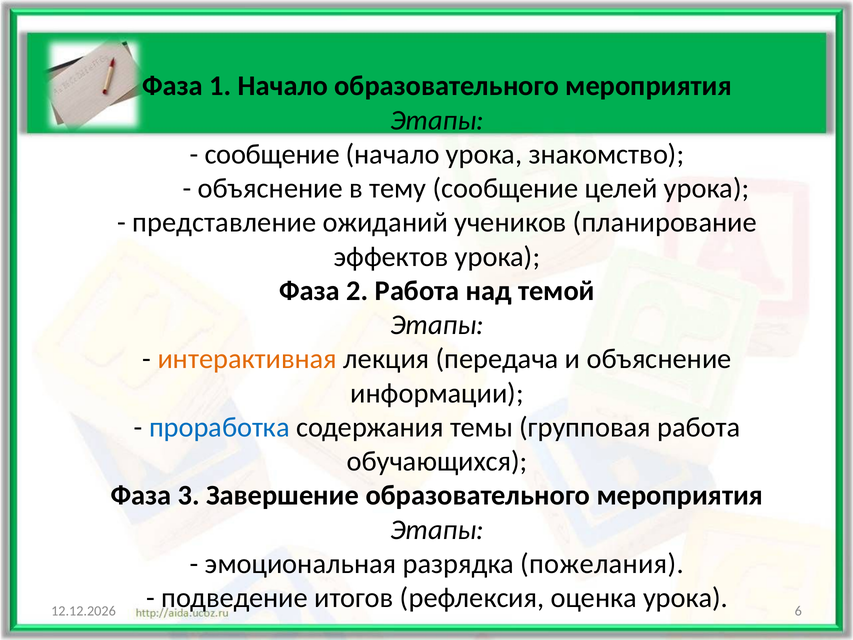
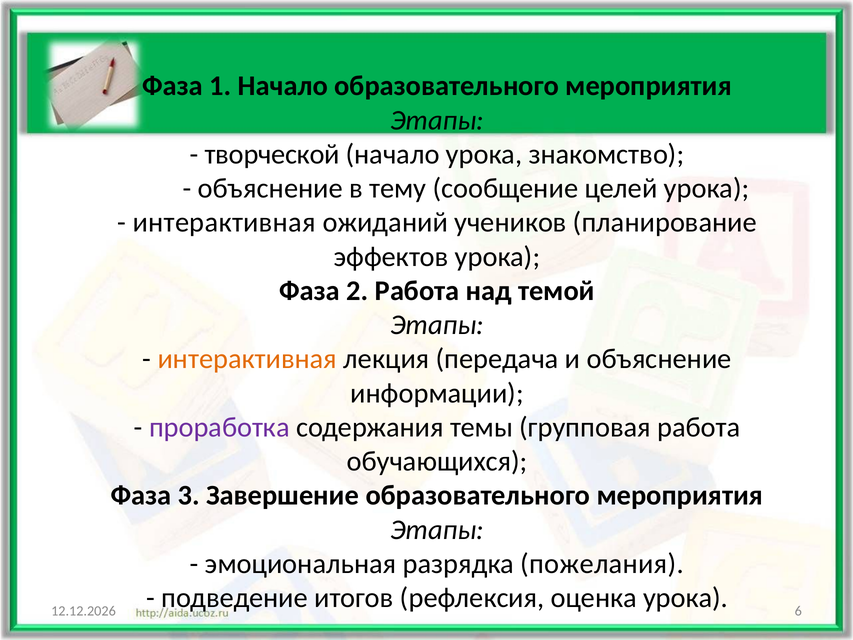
сообщение: сообщение -> творческой (272, 154)
представление: представление -> интерактивная (224, 222)
проработка colour: blue -> purple (219, 427)
